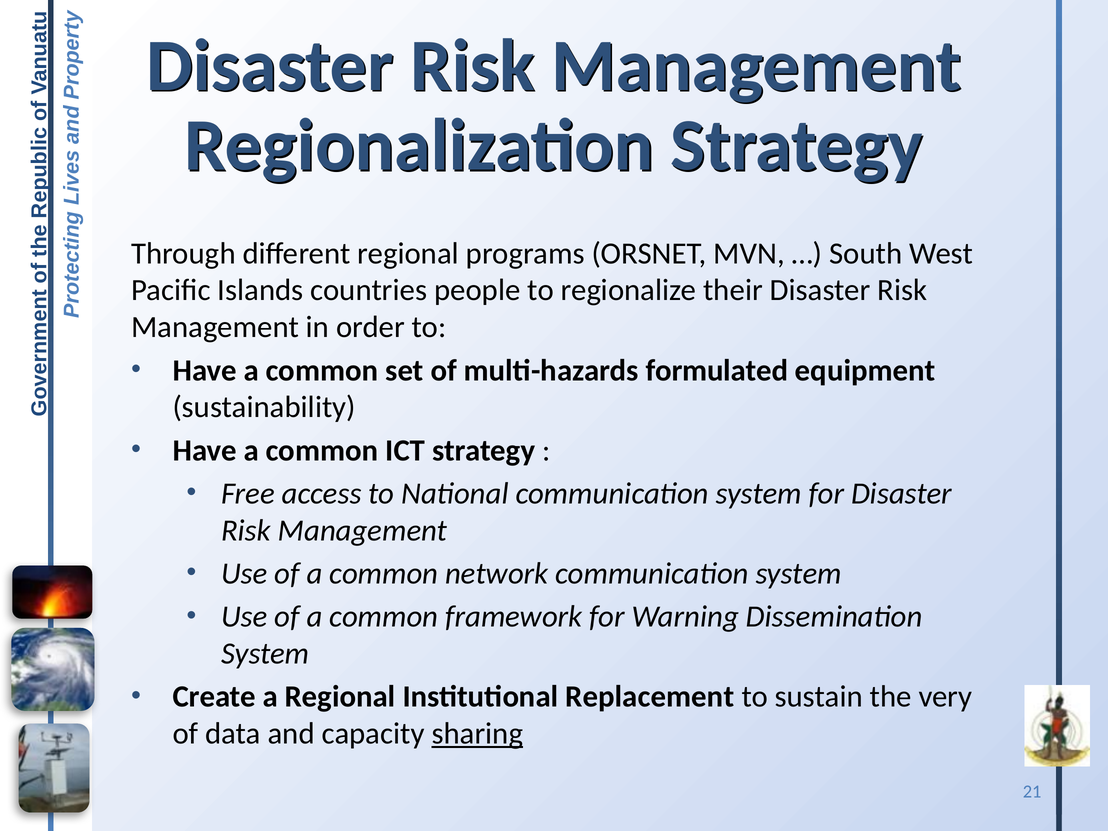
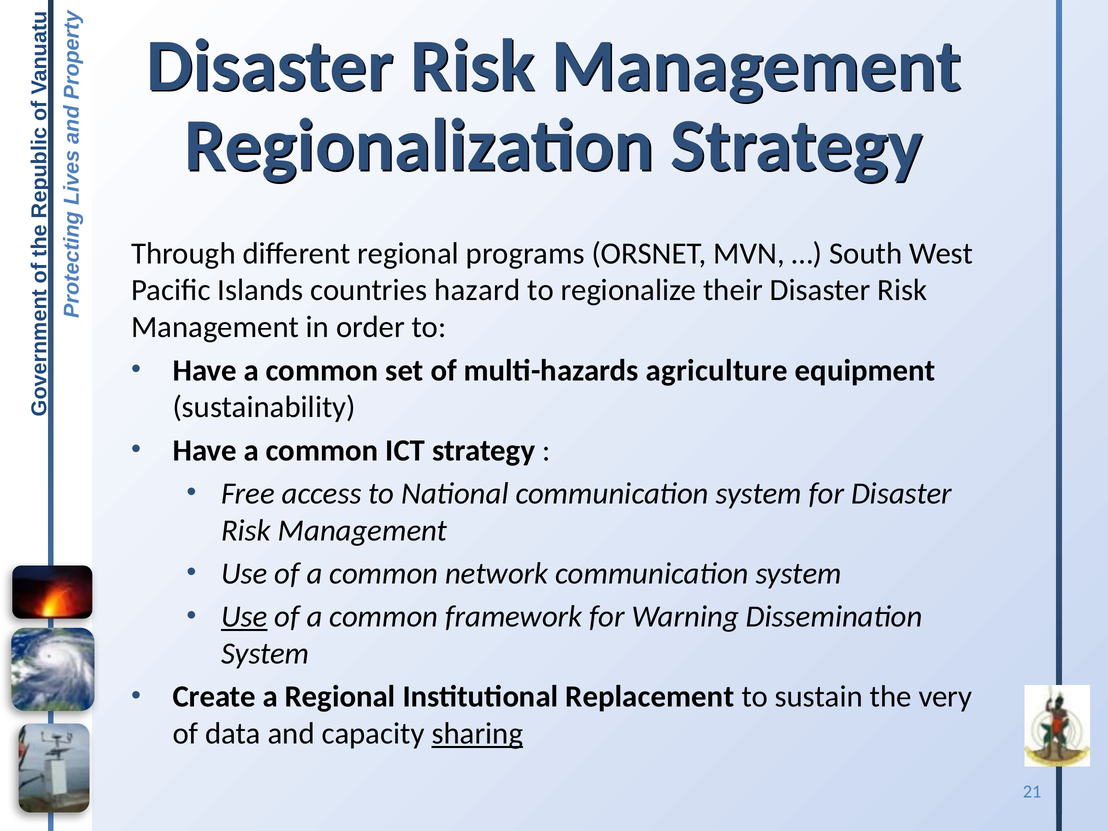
people: people -> hazard (477, 290)
formulated: formulated -> agriculture (717, 370)
Use underline: none -> present (244, 617)
